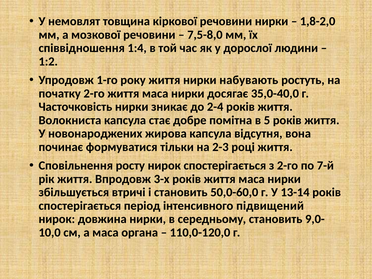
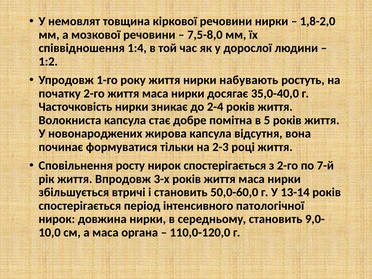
підвищений: підвищений -> патологічної (270, 206)
